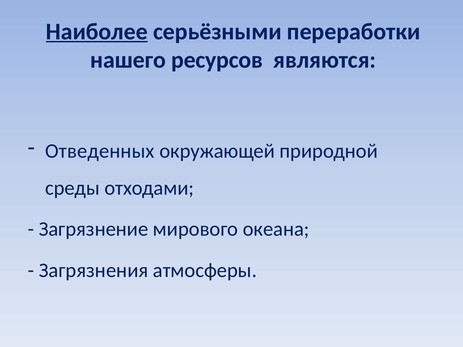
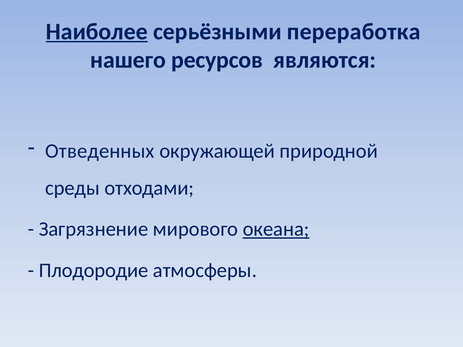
переработки: переработки -> переработка (354, 32)
океана underline: none -> present (276, 229)
Загрязнения: Загрязнения -> Плодородие (94, 271)
